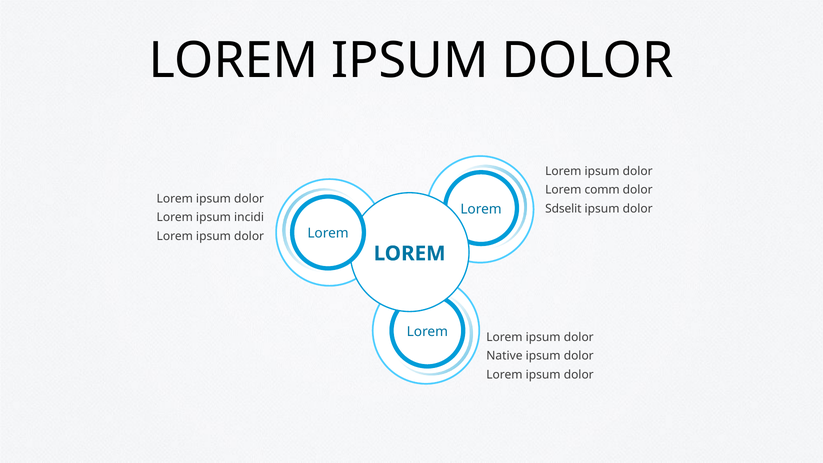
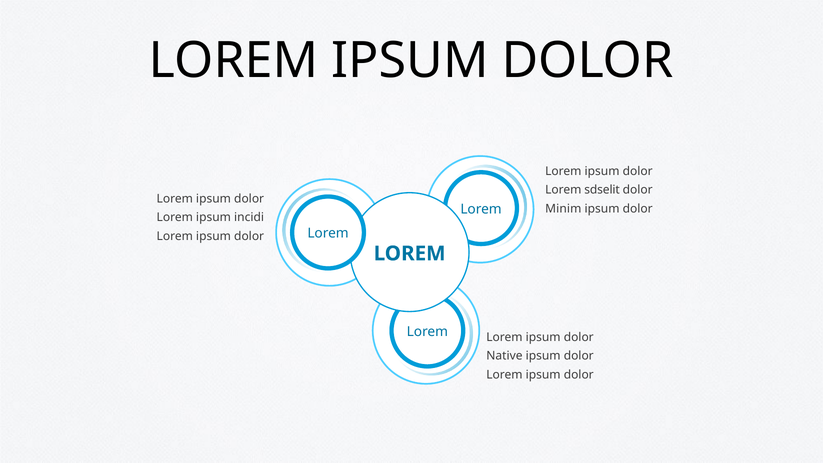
comm: comm -> sdselit (602, 190)
Sdselit: Sdselit -> Minim (563, 209)
